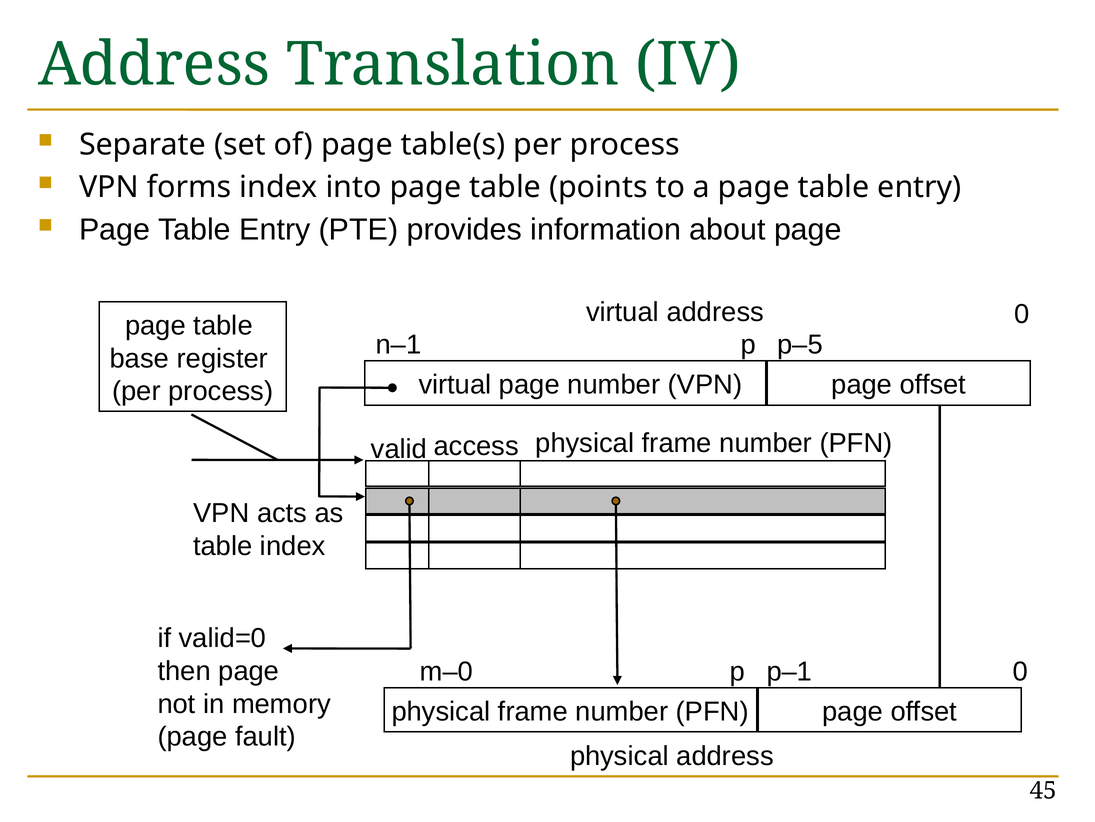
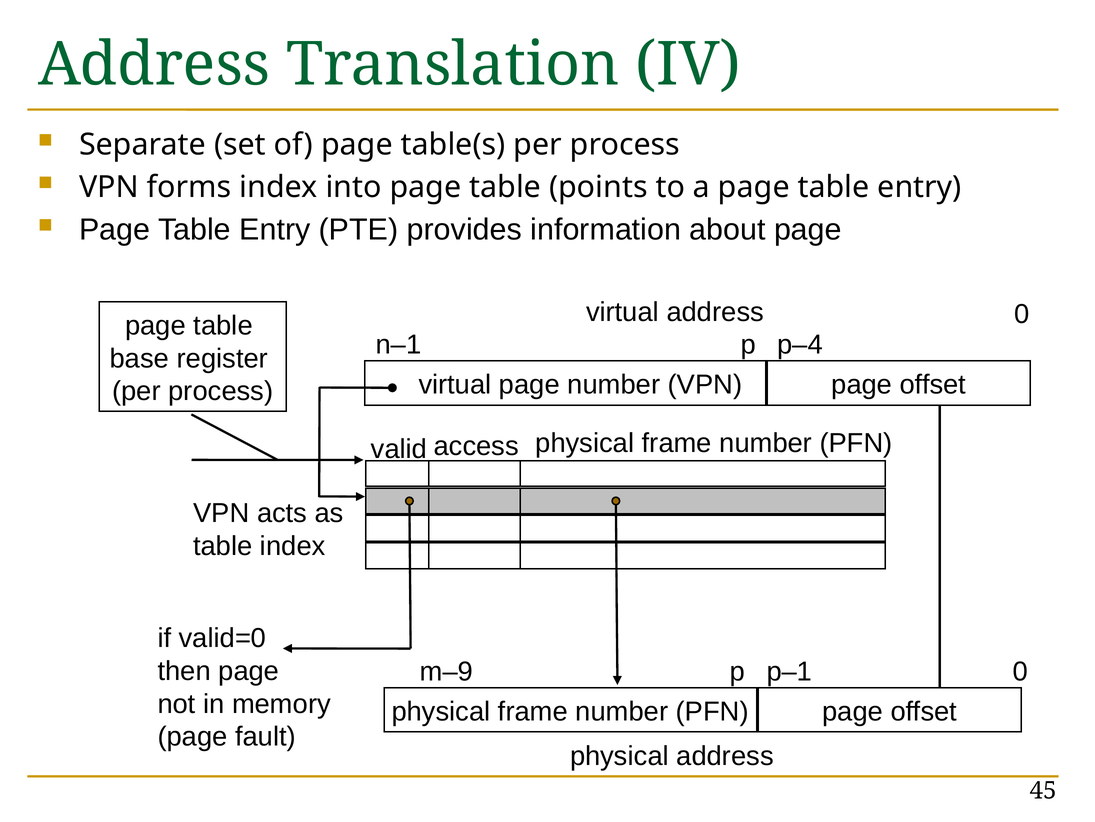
p–5: p–5 -> p–4 (800, 344)
m–0: m–0 -> m–9 (446, 671)
